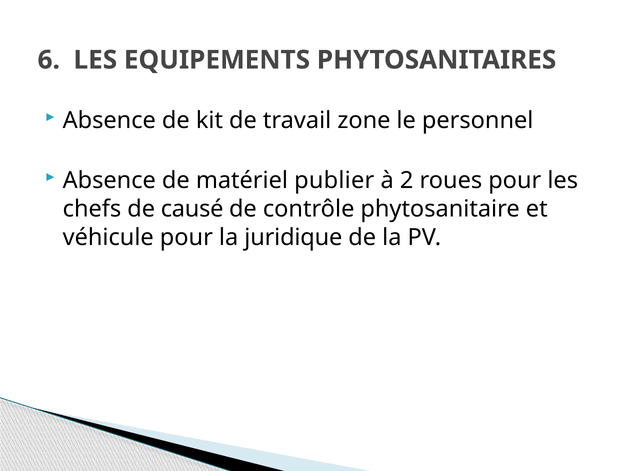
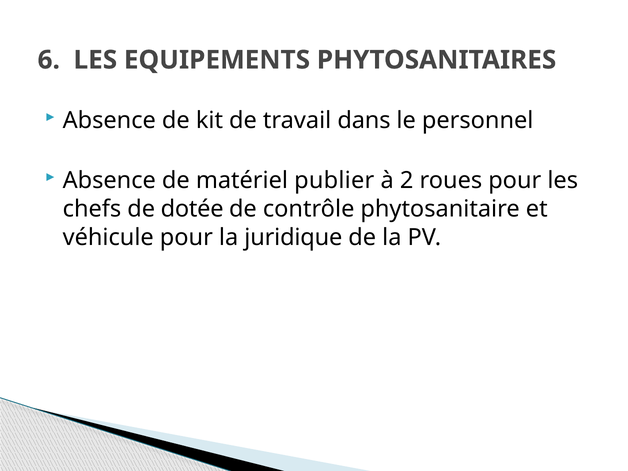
zone: zone -> dans (364, 121)
causé: causé -> dotée (192, 209)
